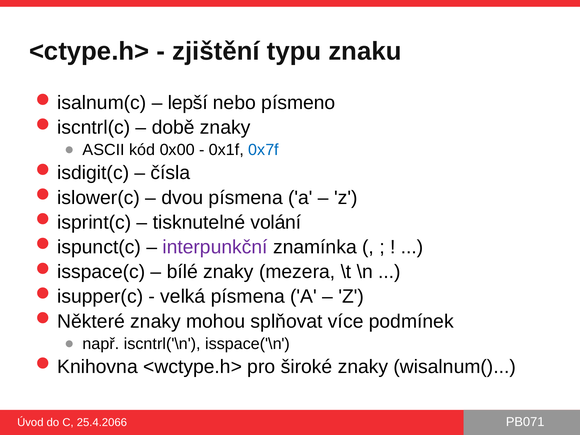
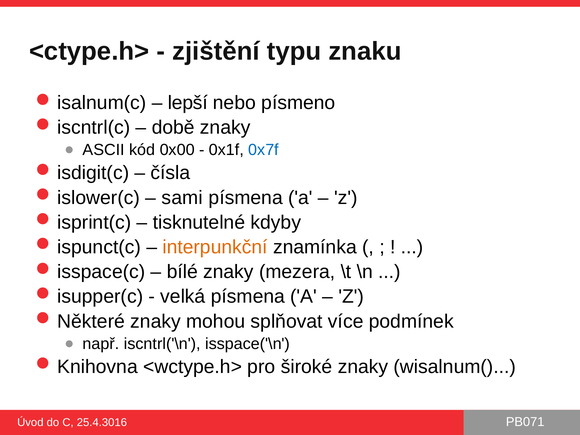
dvou: dvou -> sami (182, 198)
volání: volání -> kdyby (276, 222)
interpunkční colour: purple -> orange (215, 247)
25.4.2066: 25.4.2066 -> 25.4.3016 (102, 423)
